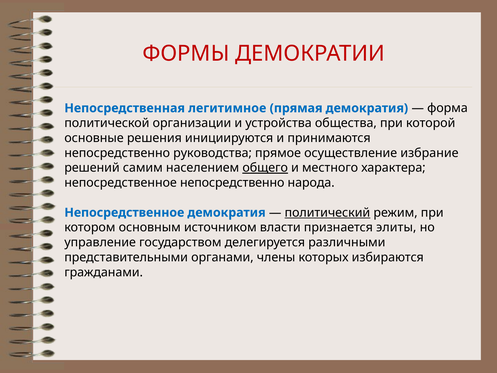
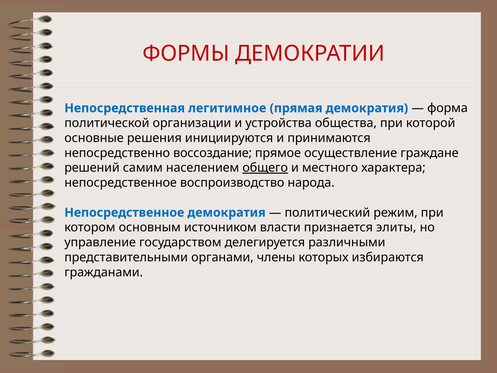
руководства: руководства -> воссоздание (213, 153)
избрание: избрание -> граждане (429, 153)
непосредственное непосредственно: непосредственно -> воспроизводство (232, 183)
политический underline: present -> none (327, 212)
